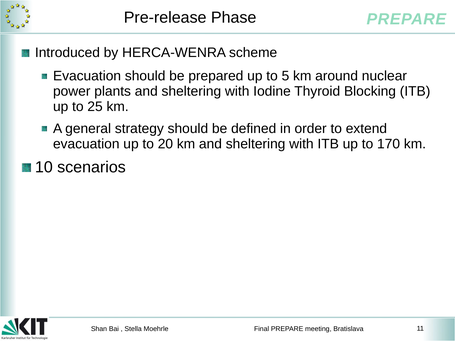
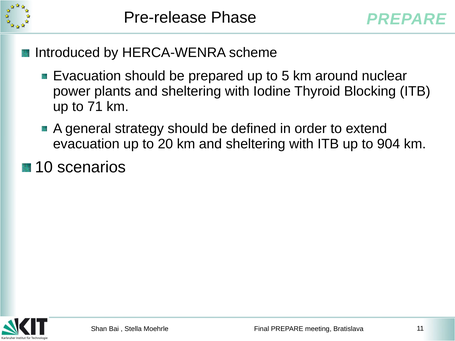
25: 25 -> 71 (95, 107)
170: 170 -> 904 (389, 144)
